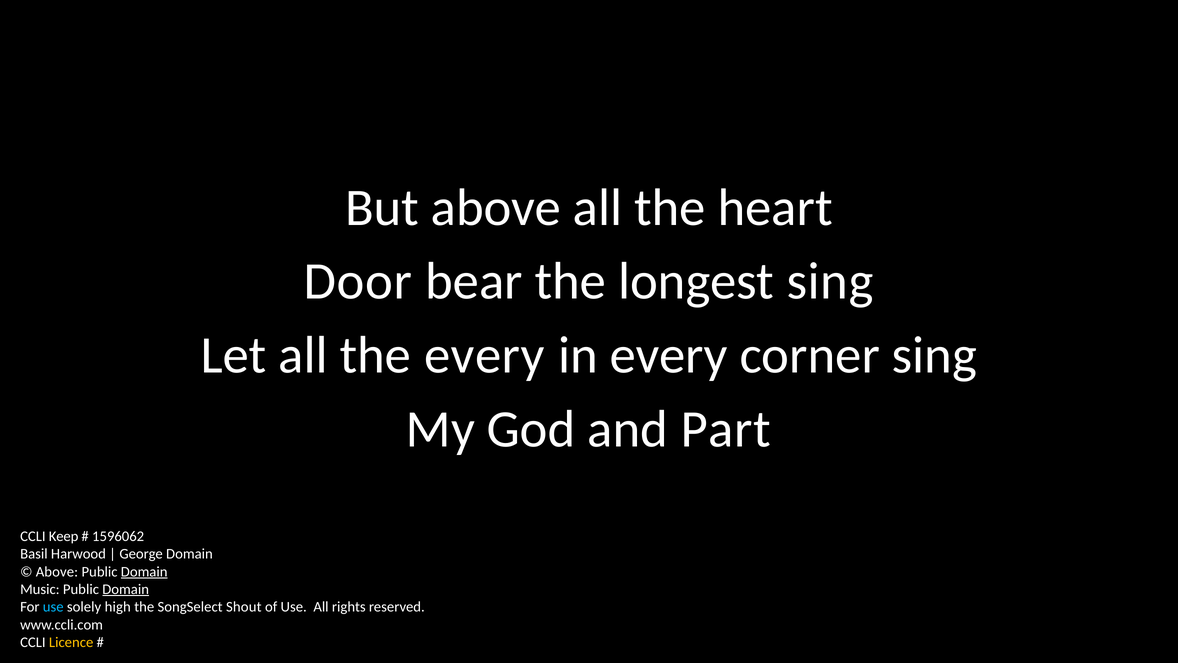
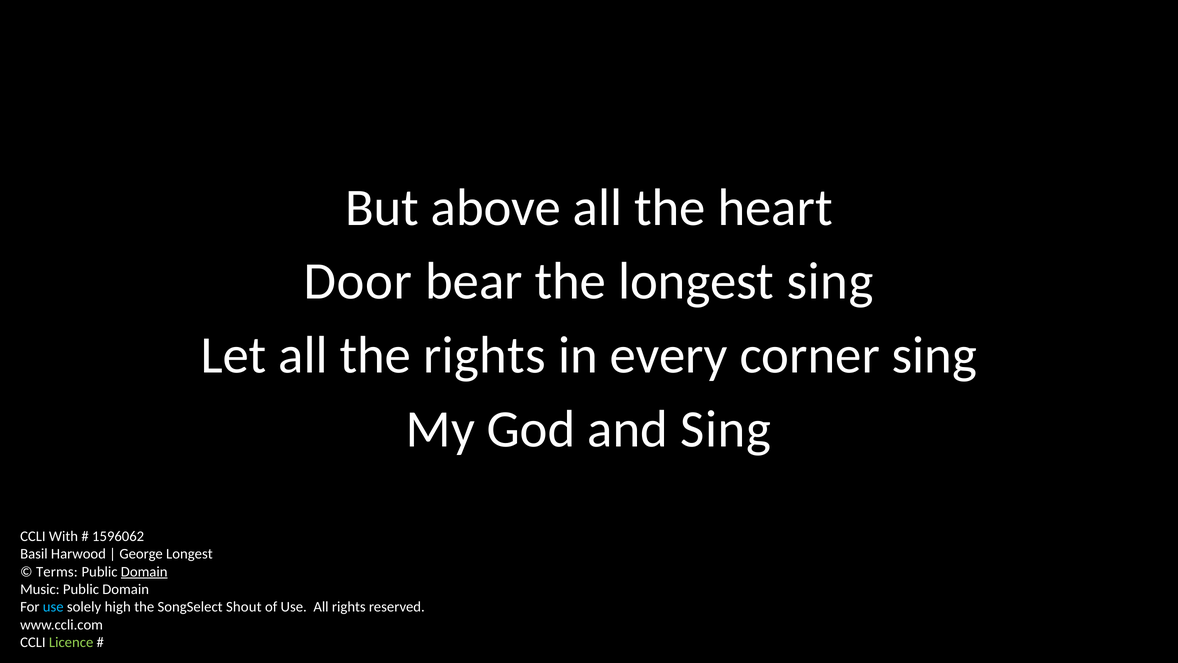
the every: every -> rights (484, 355)
and Part: Part -> Sing (726, 429)
Keep: Keep -> With (64, 536)
George Domain: Domain -> Longest (189, 554)
Above: Above -> Terms (57, 571)
Domain underline: present -> none (126, 589)
Licence colour: yellow -> light green (71, 642)
